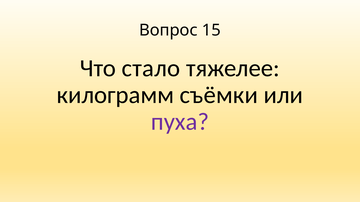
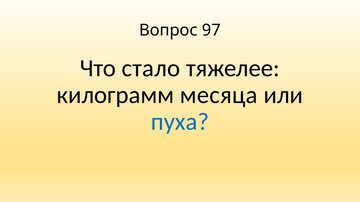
15: 15 -> 97 (211, 30)
съёмки: съёмки -> месяца (219, 95)
пуха colour: purple -> blue (180, 122)
